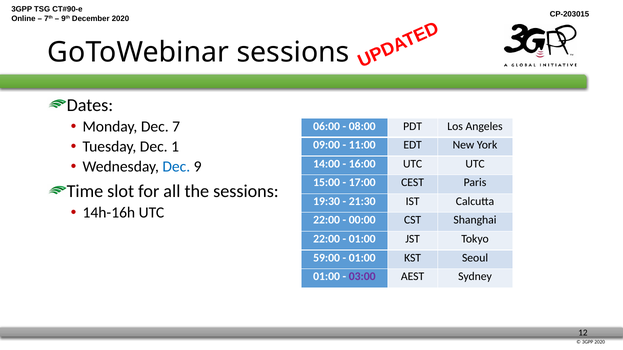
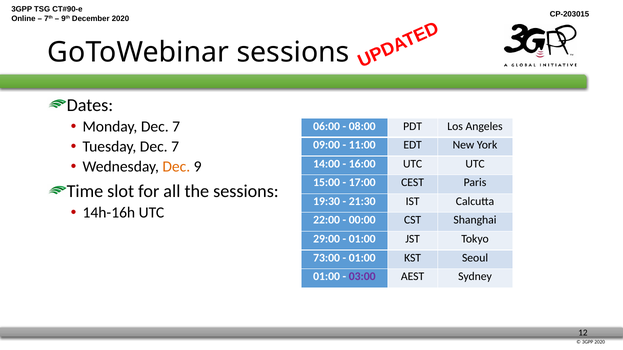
Tuesday Dec 1: 1 -> 7 (175, 147)
Dec colour: blue -> orange (176, 167)
22:00: 22:00 -> 29:00 (327, 239)
59:00: 59:00 -> 73:00 (327, 258)
